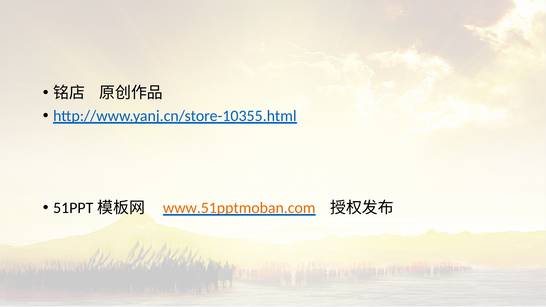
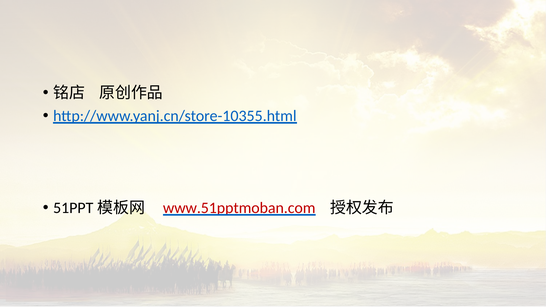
www.51pptmoban.com colour: orange -> red (239, 208)
